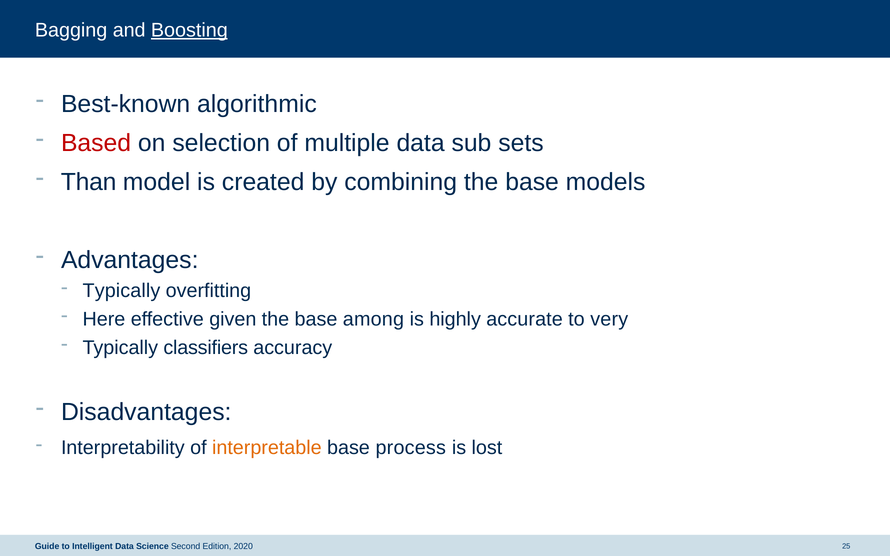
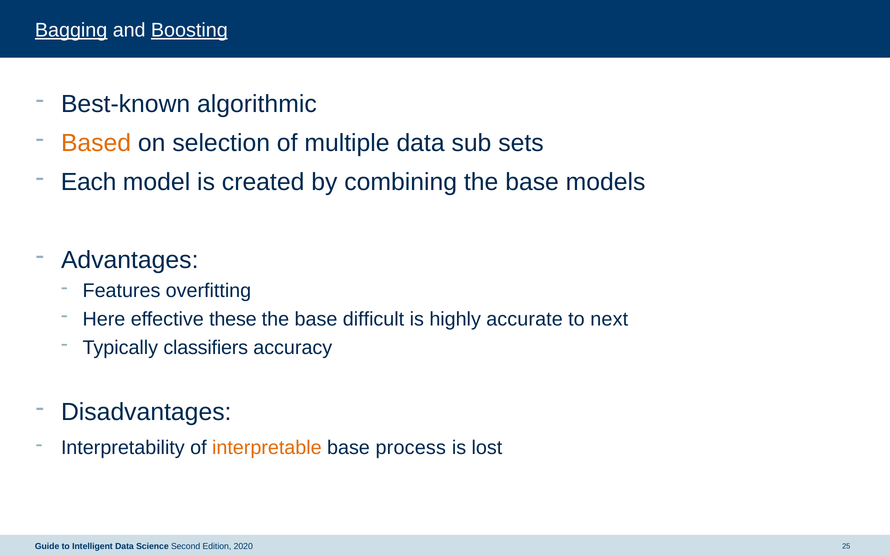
Bagging underline: none -> present (71, 30)
Based colour: red -> orange (96, 143)
Than: Than -> Each (89, 182)
Typically: Typically -> Features (122, 291)
given: given -> these (233, 319)
among: among -> difficult (374, 319)
very: very -> next (609, 319)
